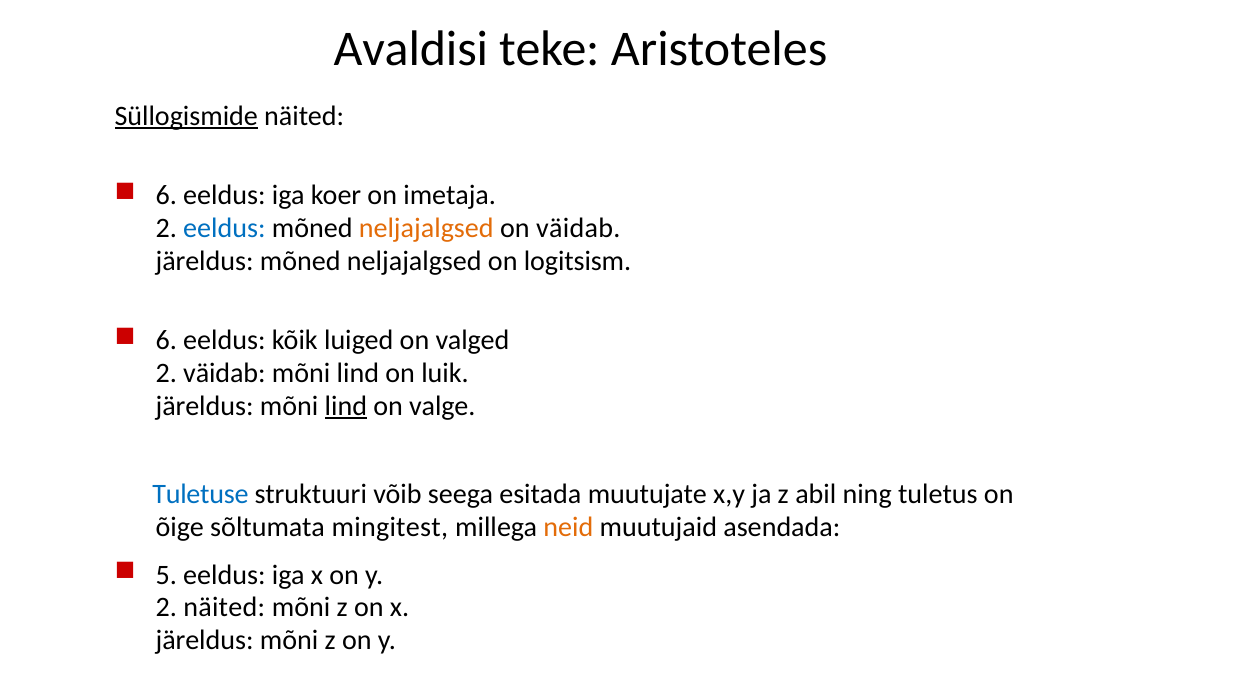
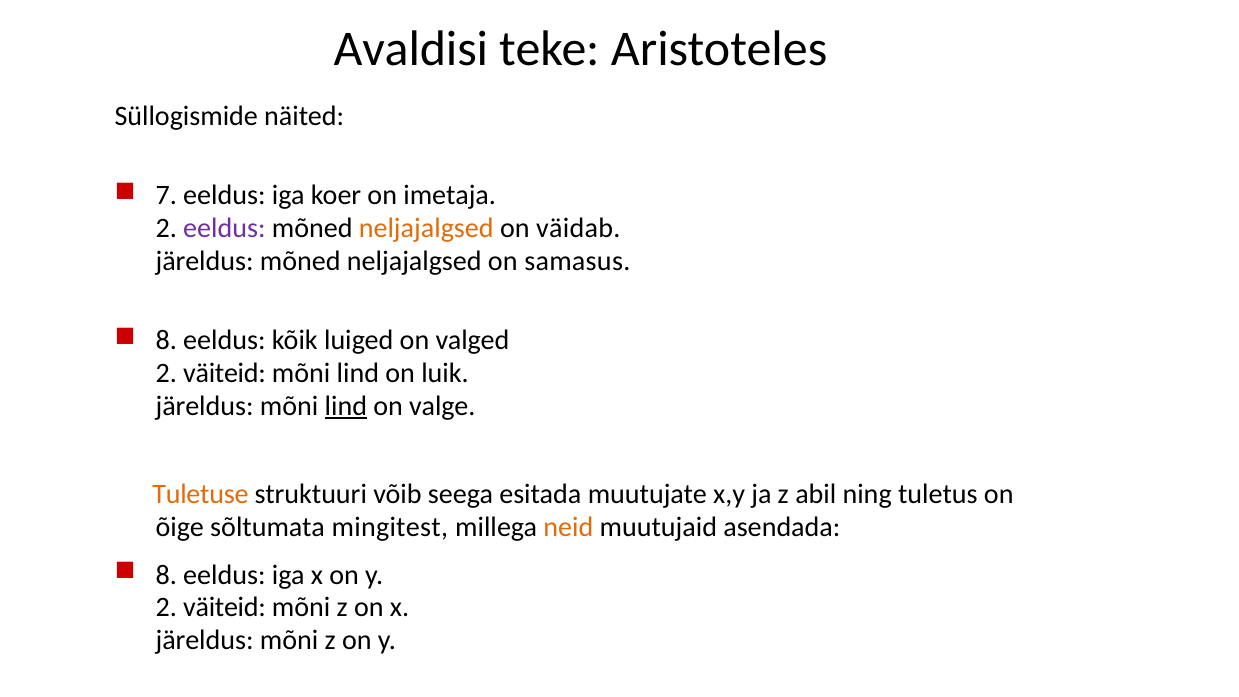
Süllogismide underline: present -> none (186, 116)
6: 6 -> 7 (166, 196)
eeldus colour: blue -> purple (224, 228)
logitsism: logitsism -> samasus (577, 261)
6: 6 -> 8 (166, 341)
väidab: väidab -> väiteid (224, 373)
Tuletuse colour: blue -> orange (200, 495)
5: 5 -> 8 (166, 575)
näited: näited -> väiteid (224, 608)
